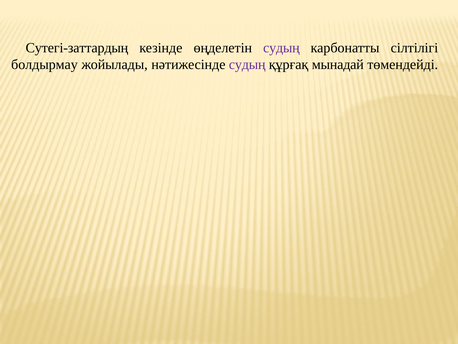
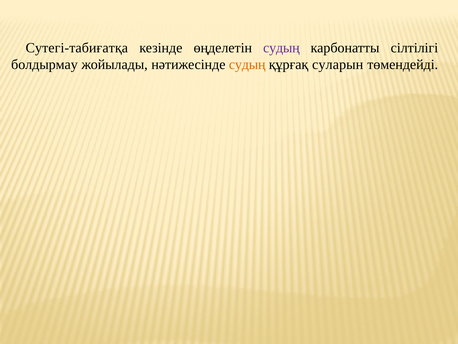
Сутегі-заттардың: Сутегі-заттардың -> Сутегі-табиғатқа (77, 48)
судың colour: purple -> orange (247, 65)
мынадай: мынадай -> суларын (338, 65)
